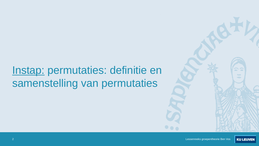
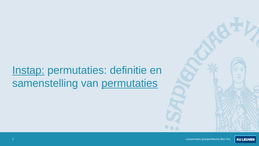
permutaties underline: none -> present (130, 83)
